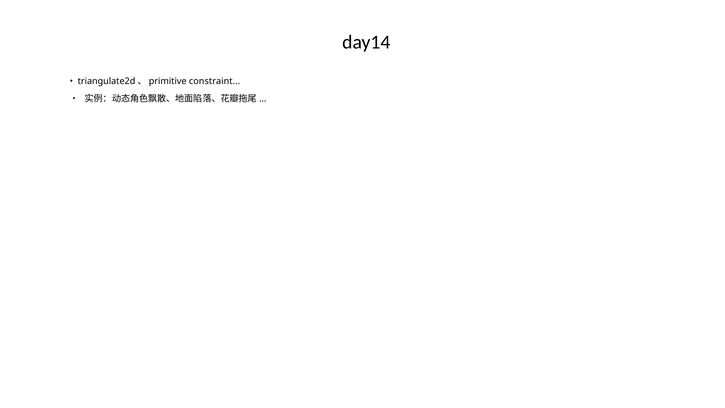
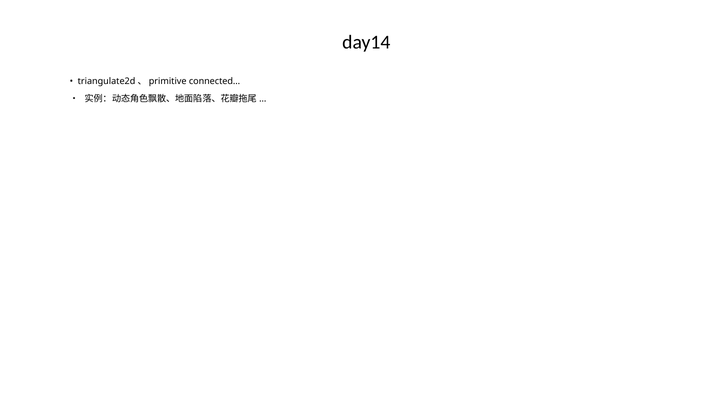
constraint: constraint -> connected (215, 81)
